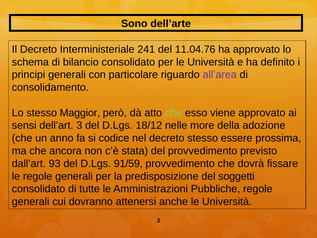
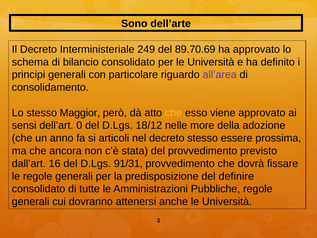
241: 241 -> 249 (146, 49)
11.04.76: 11.04.76 -> 89.70.69 (195, 49)
che colour: light green -> yellow (174, 113)
3: 3 -> 0 (79, 125)
codice: codice -> articoli (114, 138)
93: 93 -> 16 (55, 163)
91/59: 91/59 -> 91/31 (128, 163)
soggetti: soggetti -> definire (236, 176)
